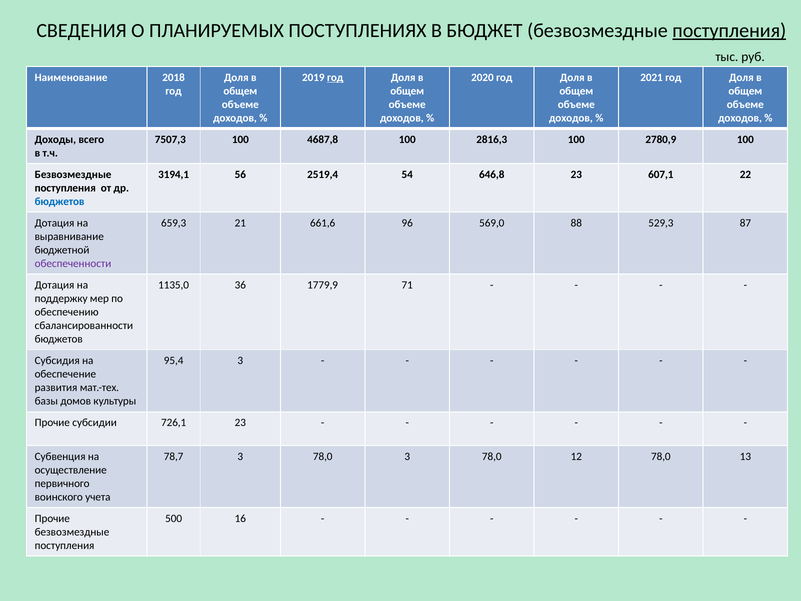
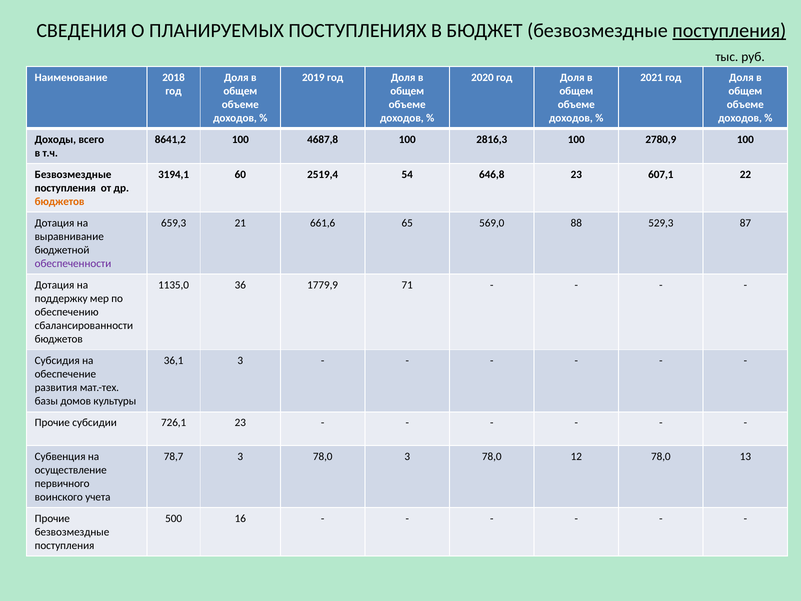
год underline: present -> none (335, 77)
7507,3: 7507,3 -> 8641,2 (170, 139)
56: 56 -> 60 (240, 174)
бюджетов colour: blue -> orange (60, 201)
96: 96 -> 65 (407, 223)
95,4: 95,4 -> 36,1 (174, 360)
